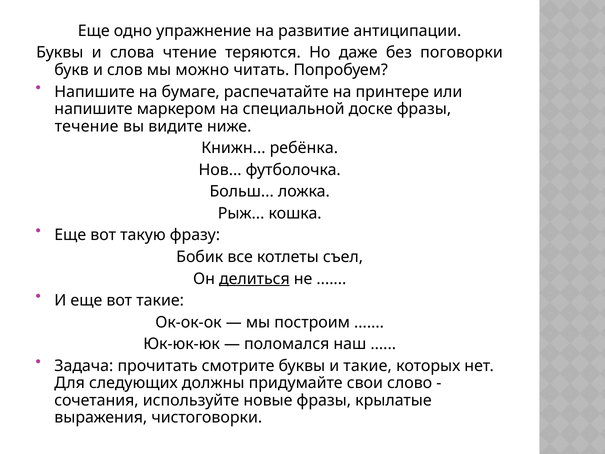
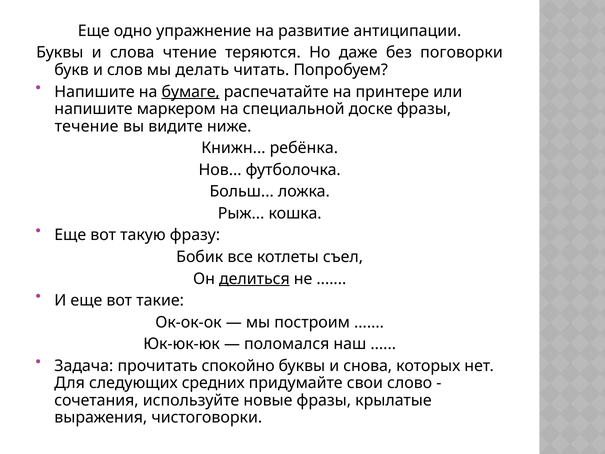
можно: можно -> делать (202, 70)
бумаге underline: none -> present (191, 92)
смотрите: смотрите -> спокойно (238, 366)
и такие: такие -> снова (368, 366)
должны: должны -> средних (213, 383)
